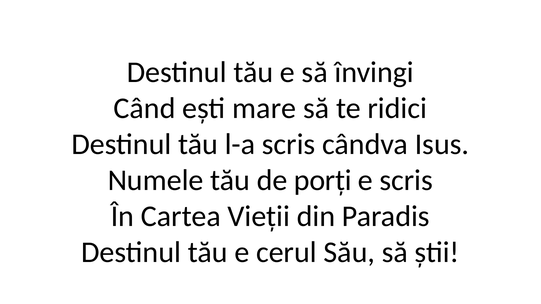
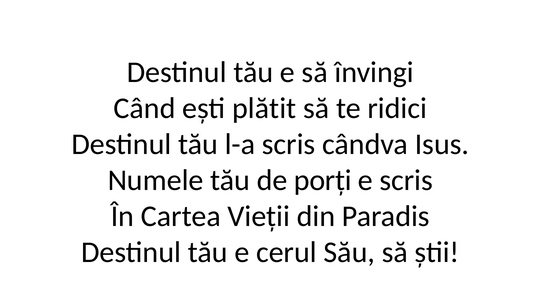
mare: mare -> plătit (264, 108)
